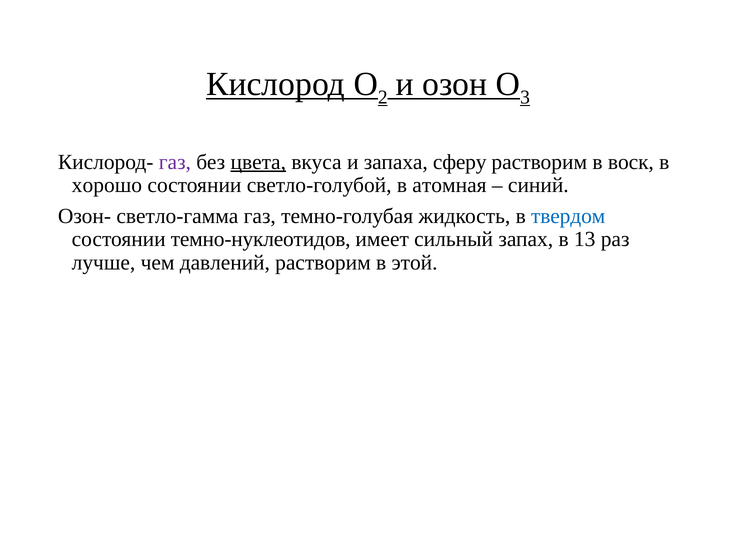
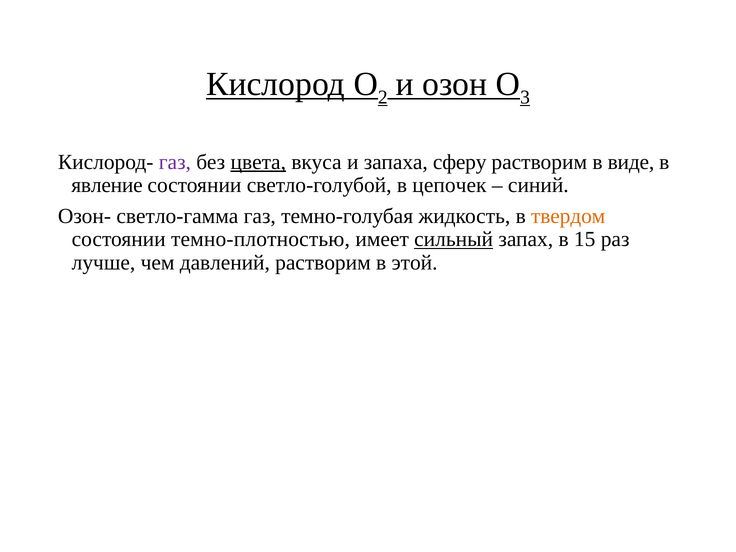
воск: воск -> виде (631, 162)
хорошо: хорошо -> явление (107, 185)
атомная: атомная -> цепочек (449, 185)
твердом colour: blue -> orange (568, 216)
темно-нуклеотидов: темно-нуклеотидов -> темно-плотностью (260, 239)
сильный underline: none -> present (454, 239)
13: 13 -> 15 (585, 239)
